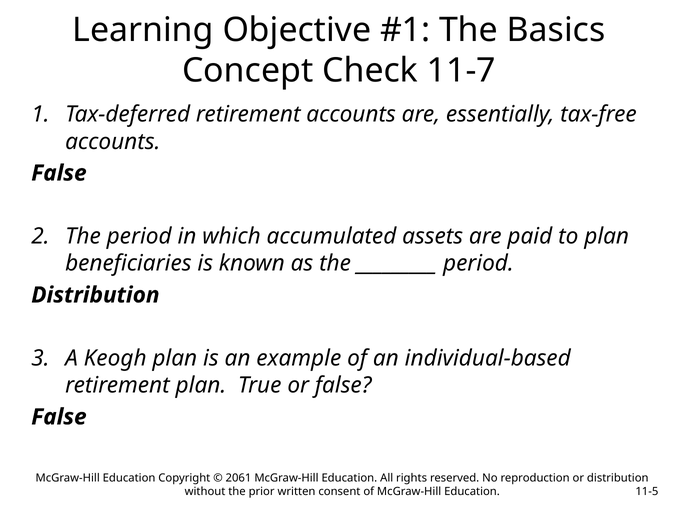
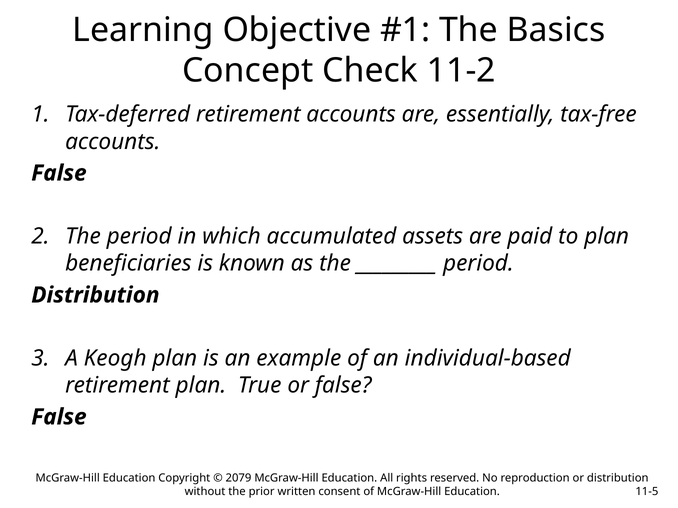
11-7: 11-7 -> 11-2 (461, 71)
2061: 2061 -> 2079 (239, 479)
